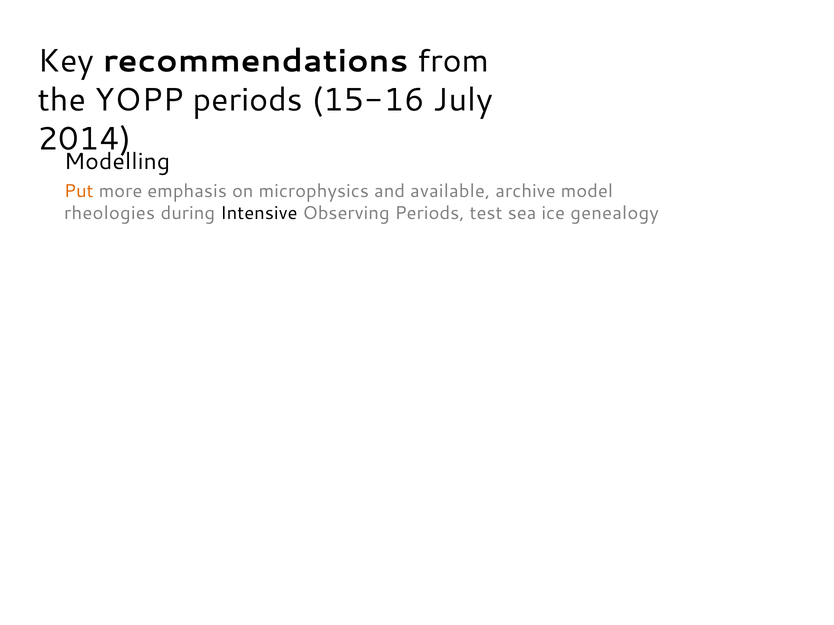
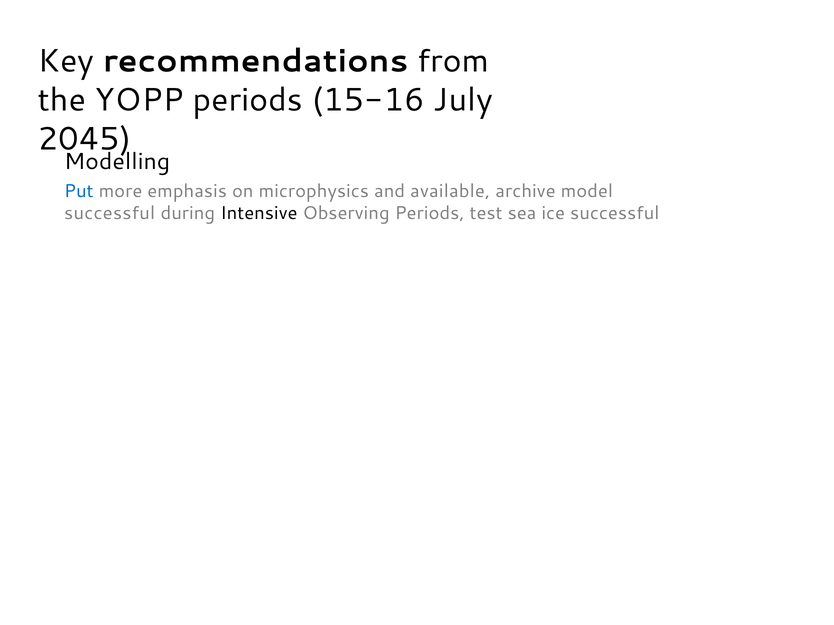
2014: 2014 -> 2045 (85, 139)
Put colour: orange -> blue (79, 191)
rheologies: rheologies -> successful (110, 214)
ice genealogy: genealogy -> successful (615, 214)
